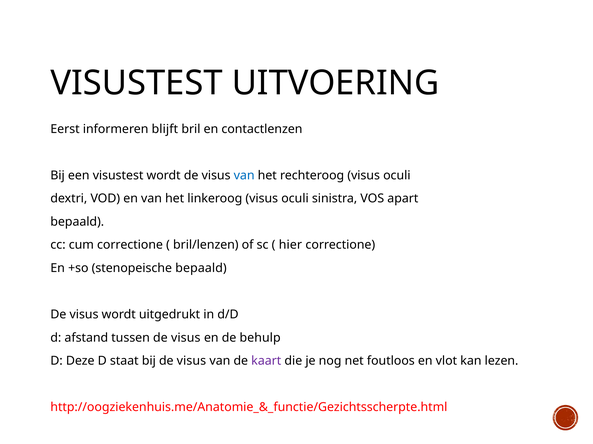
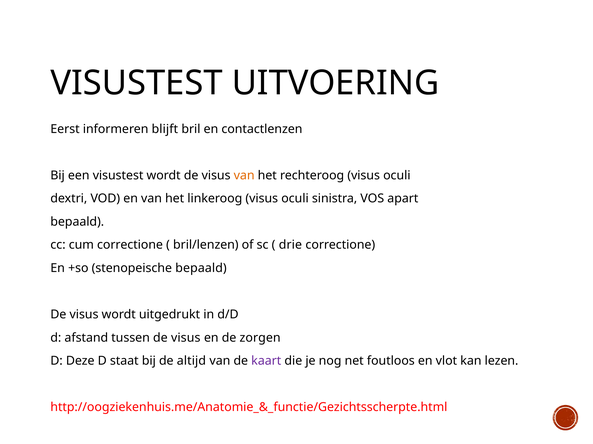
van colour: blue -> orange (244, 176)
hier: hier -> drie (290, 245)
behulp: behulp -> zorgen (260, 338)
bij de visus: visus -> altijd (191, 361)
